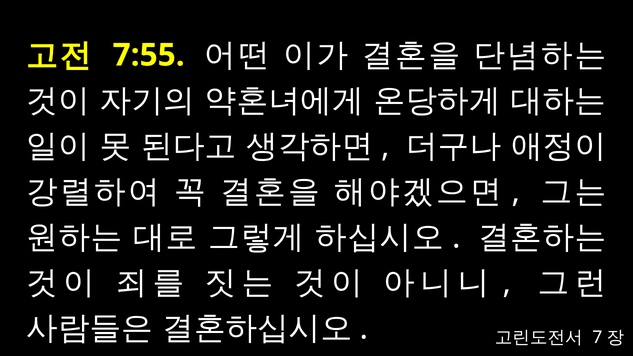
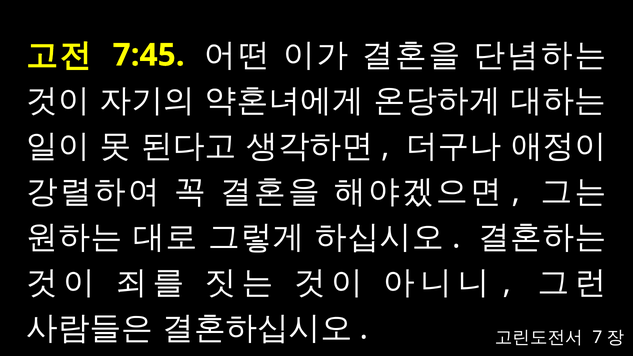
7:55: 7:55 -> 7:45 (149, 55)
